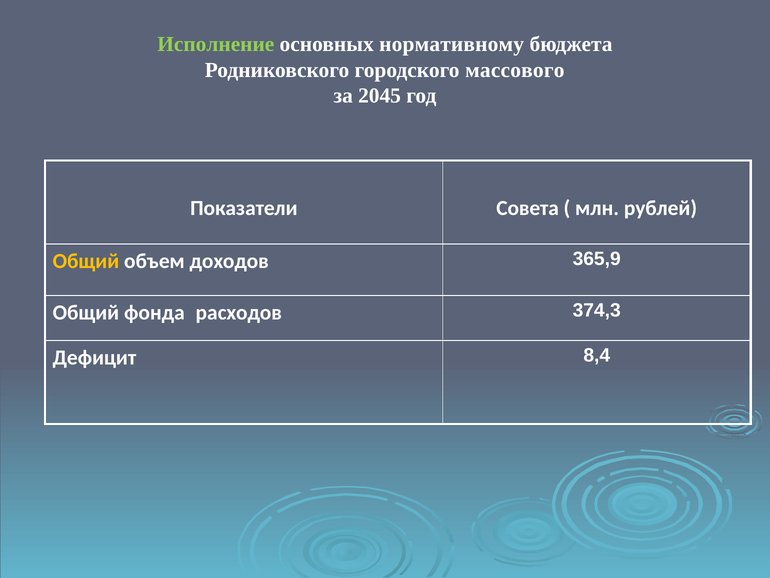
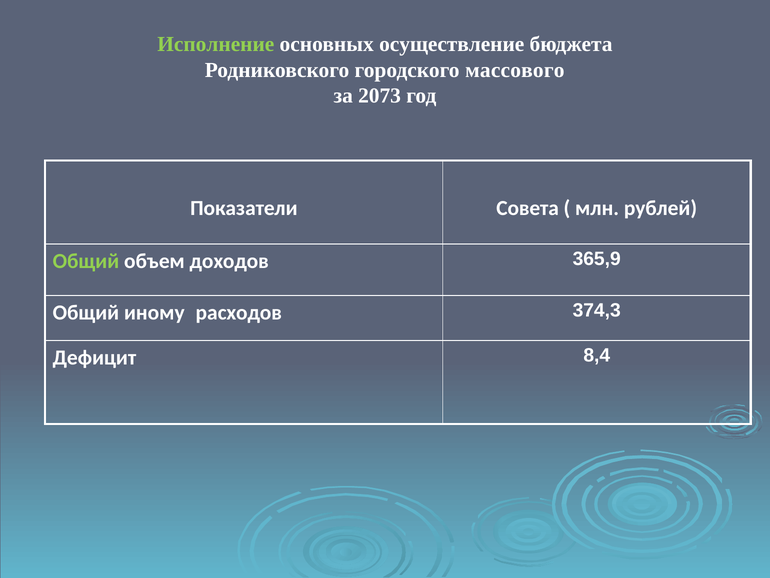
нормативному: нормативному -> осуществление (452, 44)
2045: 2045 -> 2073 (380, 96)
Общий colour: yellow -> light green (86, 261)
фонда: фонда -> иному (154, 312)
